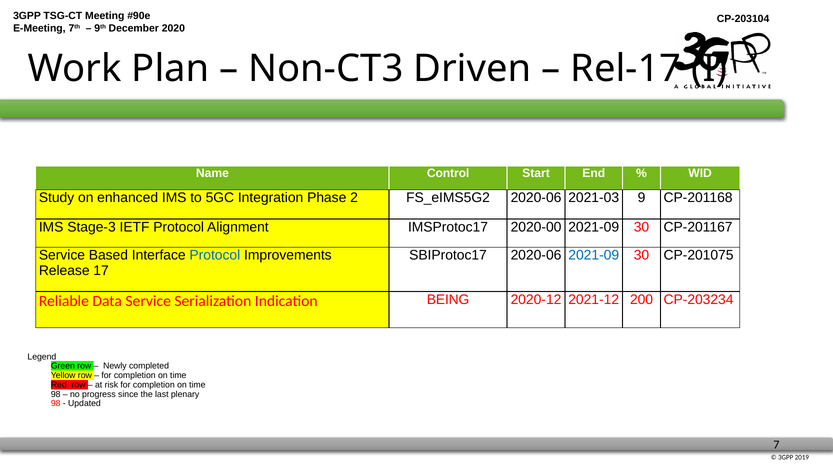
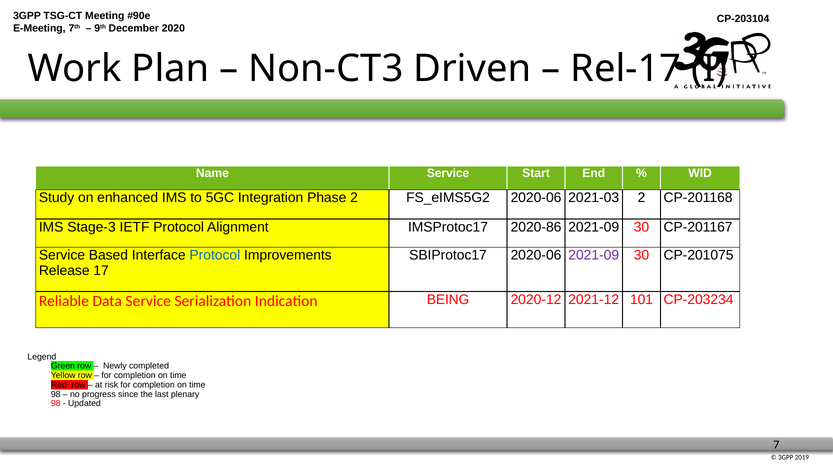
Name Control: Control -> Service (448, 173)
2021-03 9: 9 -> 2 (642, 198)
2020-00: 2020-00 -> 2020-86 (536, 227)
2021-09 colour: blue -> purple (594, 256)
200: 200 -> 101 (642, 300)
